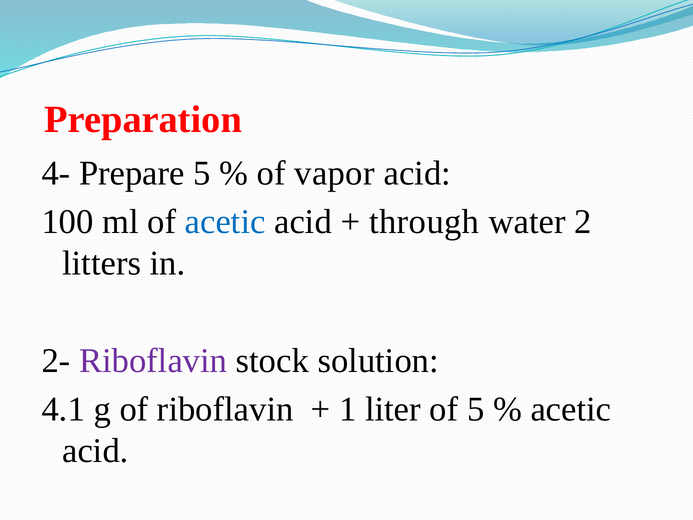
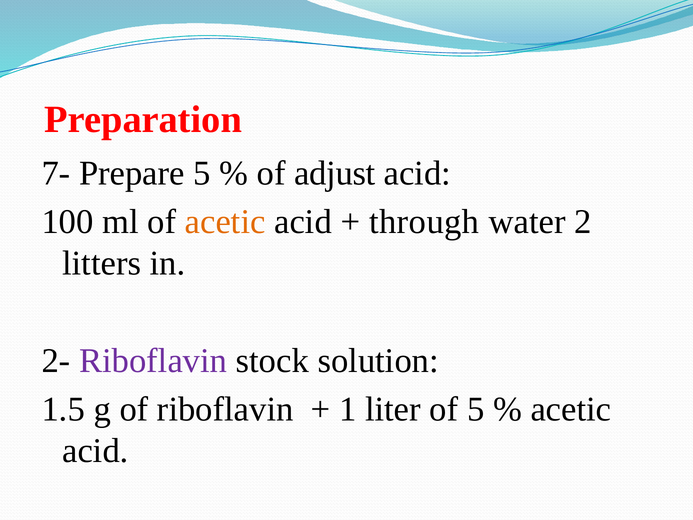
4-: 4- -> 7- (56, 173)
vapor: vapor -> adjust (335, 173)
acetic colour: blue -> orange (225, 222)
4.1: 4.1 -> 1.5 (63, 409)
